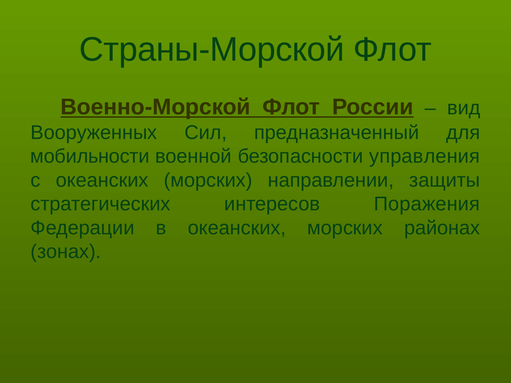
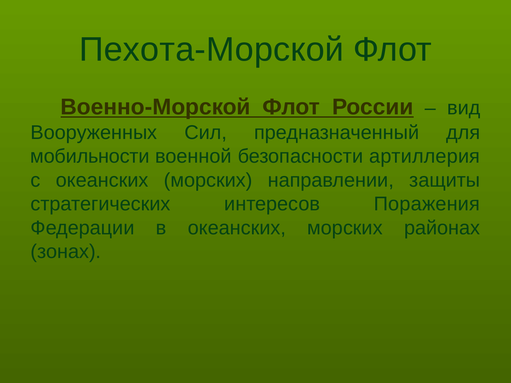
Страны-Морской: Страны-Морской -> Пехота-Морской (211, 50)
управления: управления -> артиллерия (425, 156)
